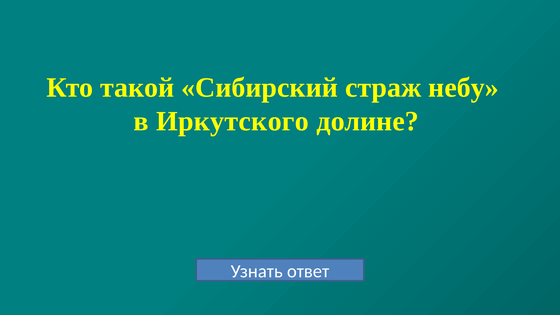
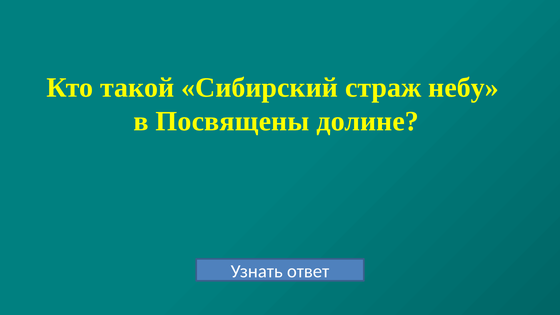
Иркутского: Иркутского -> Посвящены (233, 121)
